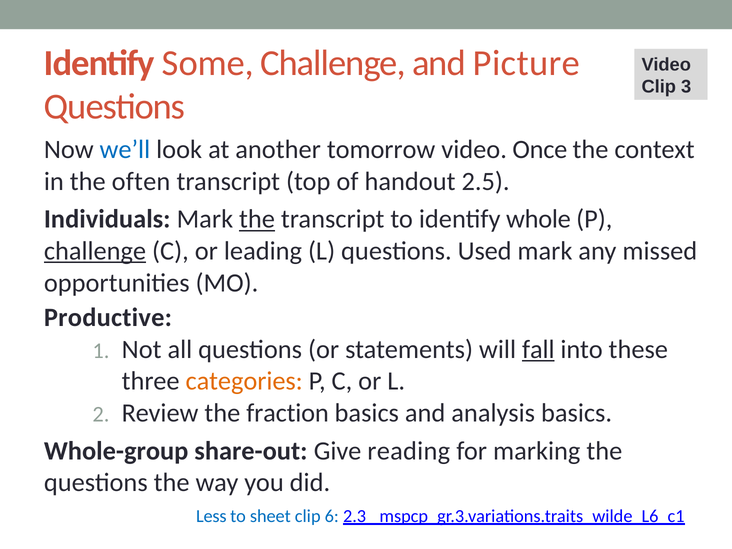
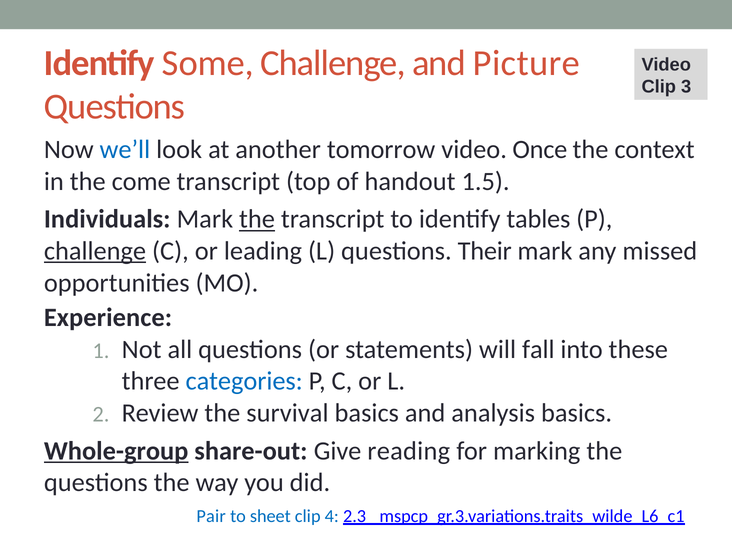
often: often -> come (141, 181)
2.5: 2.5 -> 1.5 (486, 181)
whole: whole -> tables (538, 219)
Used: Used -> Their (485, 251)
Productive: Productive -> Experience (108, 318)
fall underline: present -> none (538, 349)
categories colour: orange -> blue (244, 381)
fraction: fraction -> survival (287, 413)
Whole-group underline: none -> present (116, 451)
Less: Less -> Pair (211, 516)
6: 6 -> 4 (332, 516)
